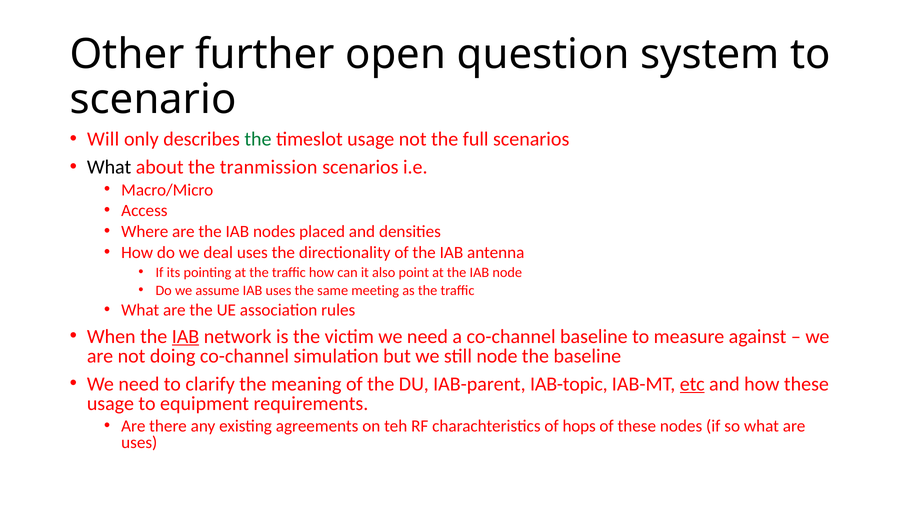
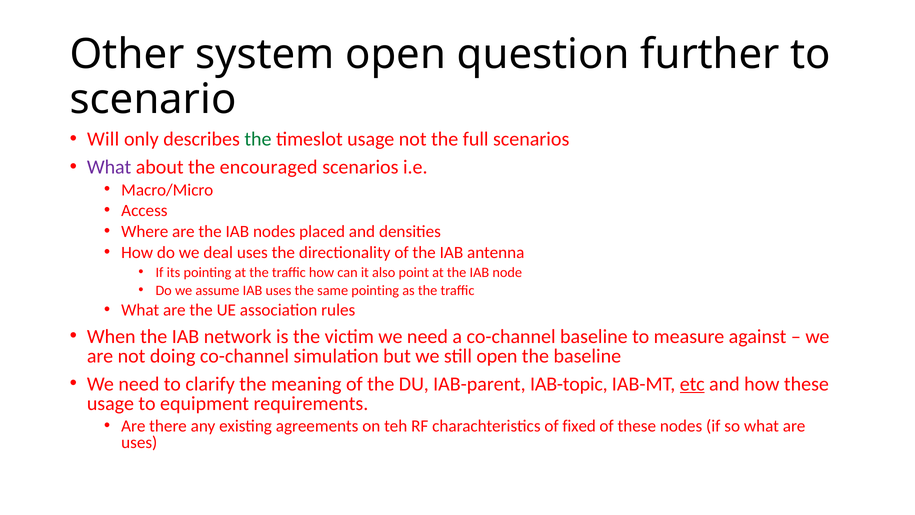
further: further -> system (265, 54)
system: system -> further (710, 54)
What colour: black -> purple (109, 167)
tranmission: tranmission -> encouraged (269, 167)
same meeting: meeting -> pointing (375, 290)
IAB underline: present -> none (186, 336)
still node: node -> open (497, 356)
hops: hops -> fixed (579, 426)
